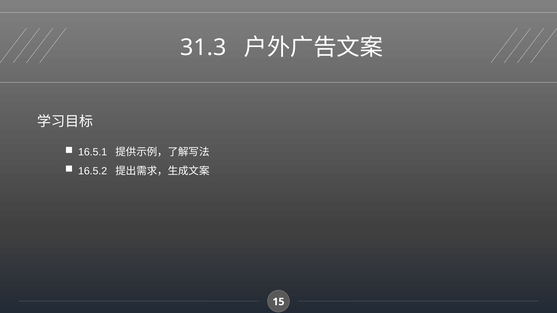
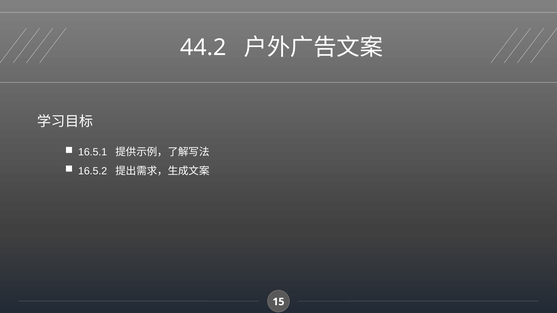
31.3: 31.3 -> 44.2 (203, 47)
